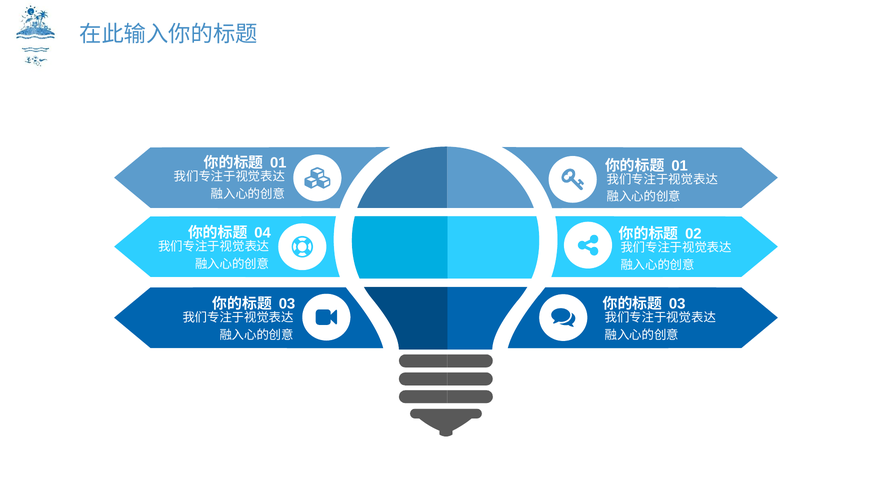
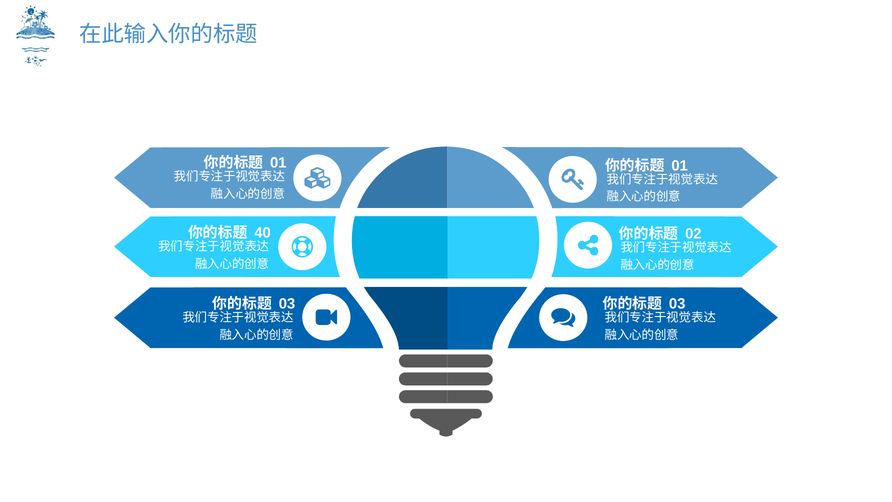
04: 04 -> 40 (263, 233)
